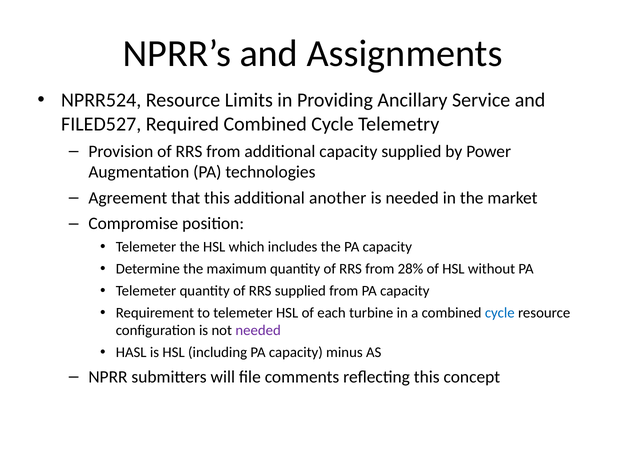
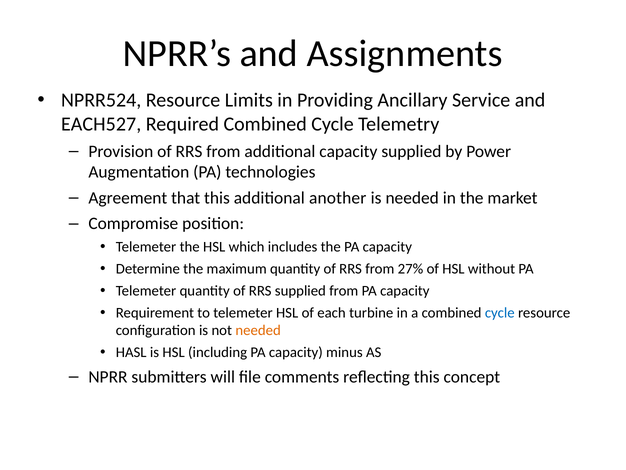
FILED527: FILED527 -> EACH527 (101, 124)
28%: 28% -> 27% (411, 269)
needed colour: purple -> orange (258, 330)
